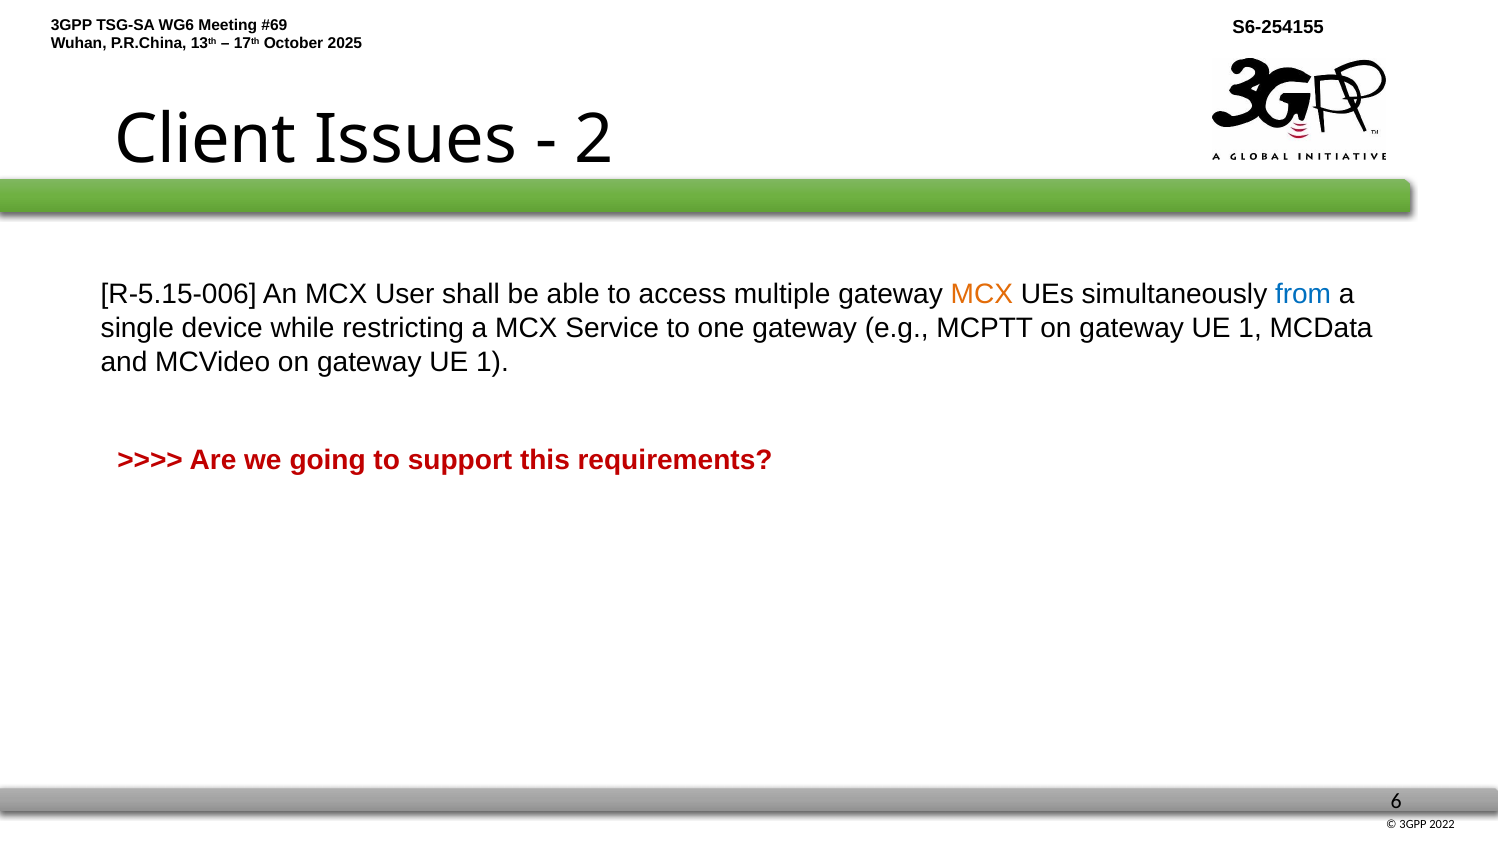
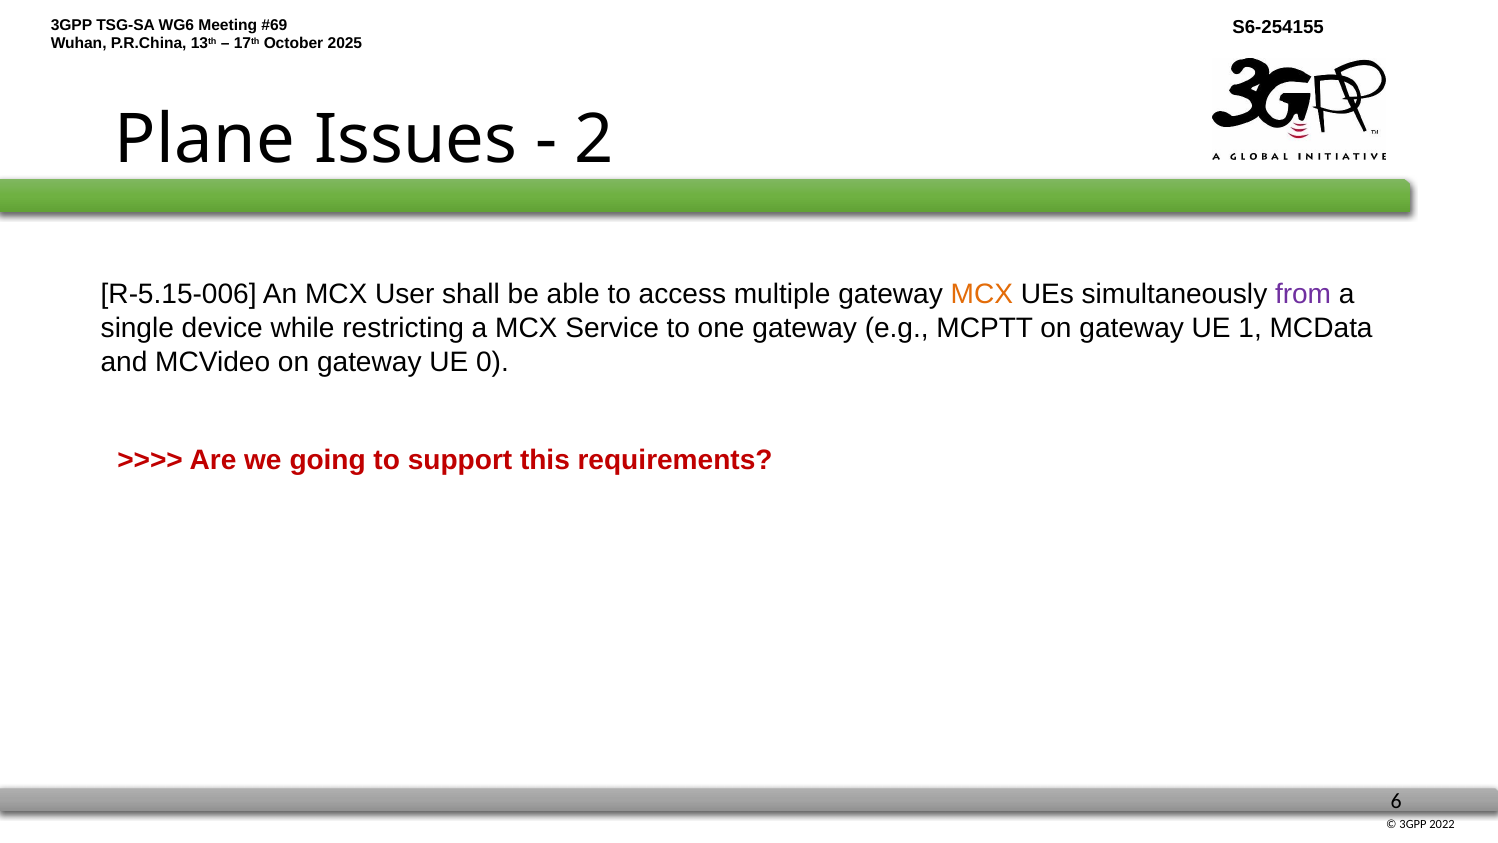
Client: Client -> Plane (205, 139)
from colour: blue -> purple (1303, 294)
1: 1 -> 0 (492, 362)
